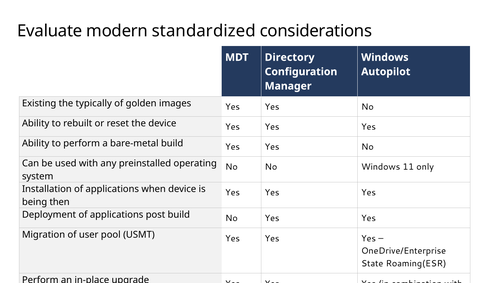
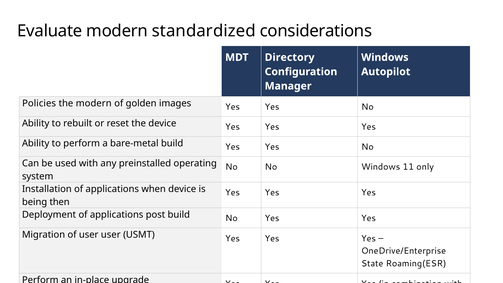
Existing: Existing -> Policies (39, 103)
the typically: typically -> modern (94, 103)
user pool: pool -> user (111, 235)
